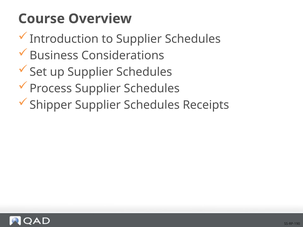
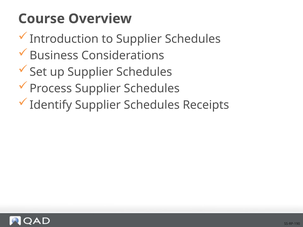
Shipper: Shipper -> Identify (51, 105)
